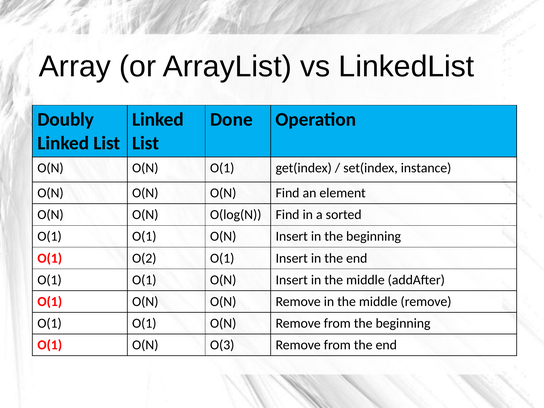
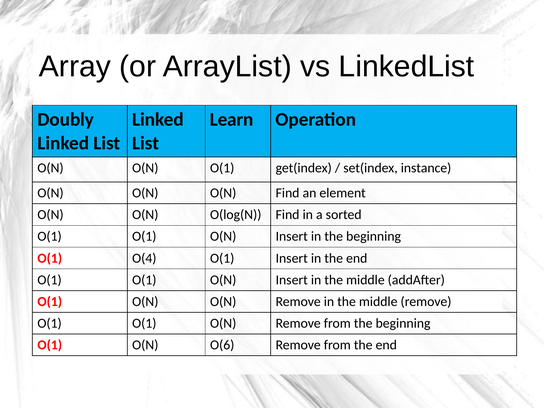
Done: Done -> Learn (232, 120)
O(2: O(2 -> O(4 (144, 258)
O(3: O(3 -> O(6 (222, 345)
